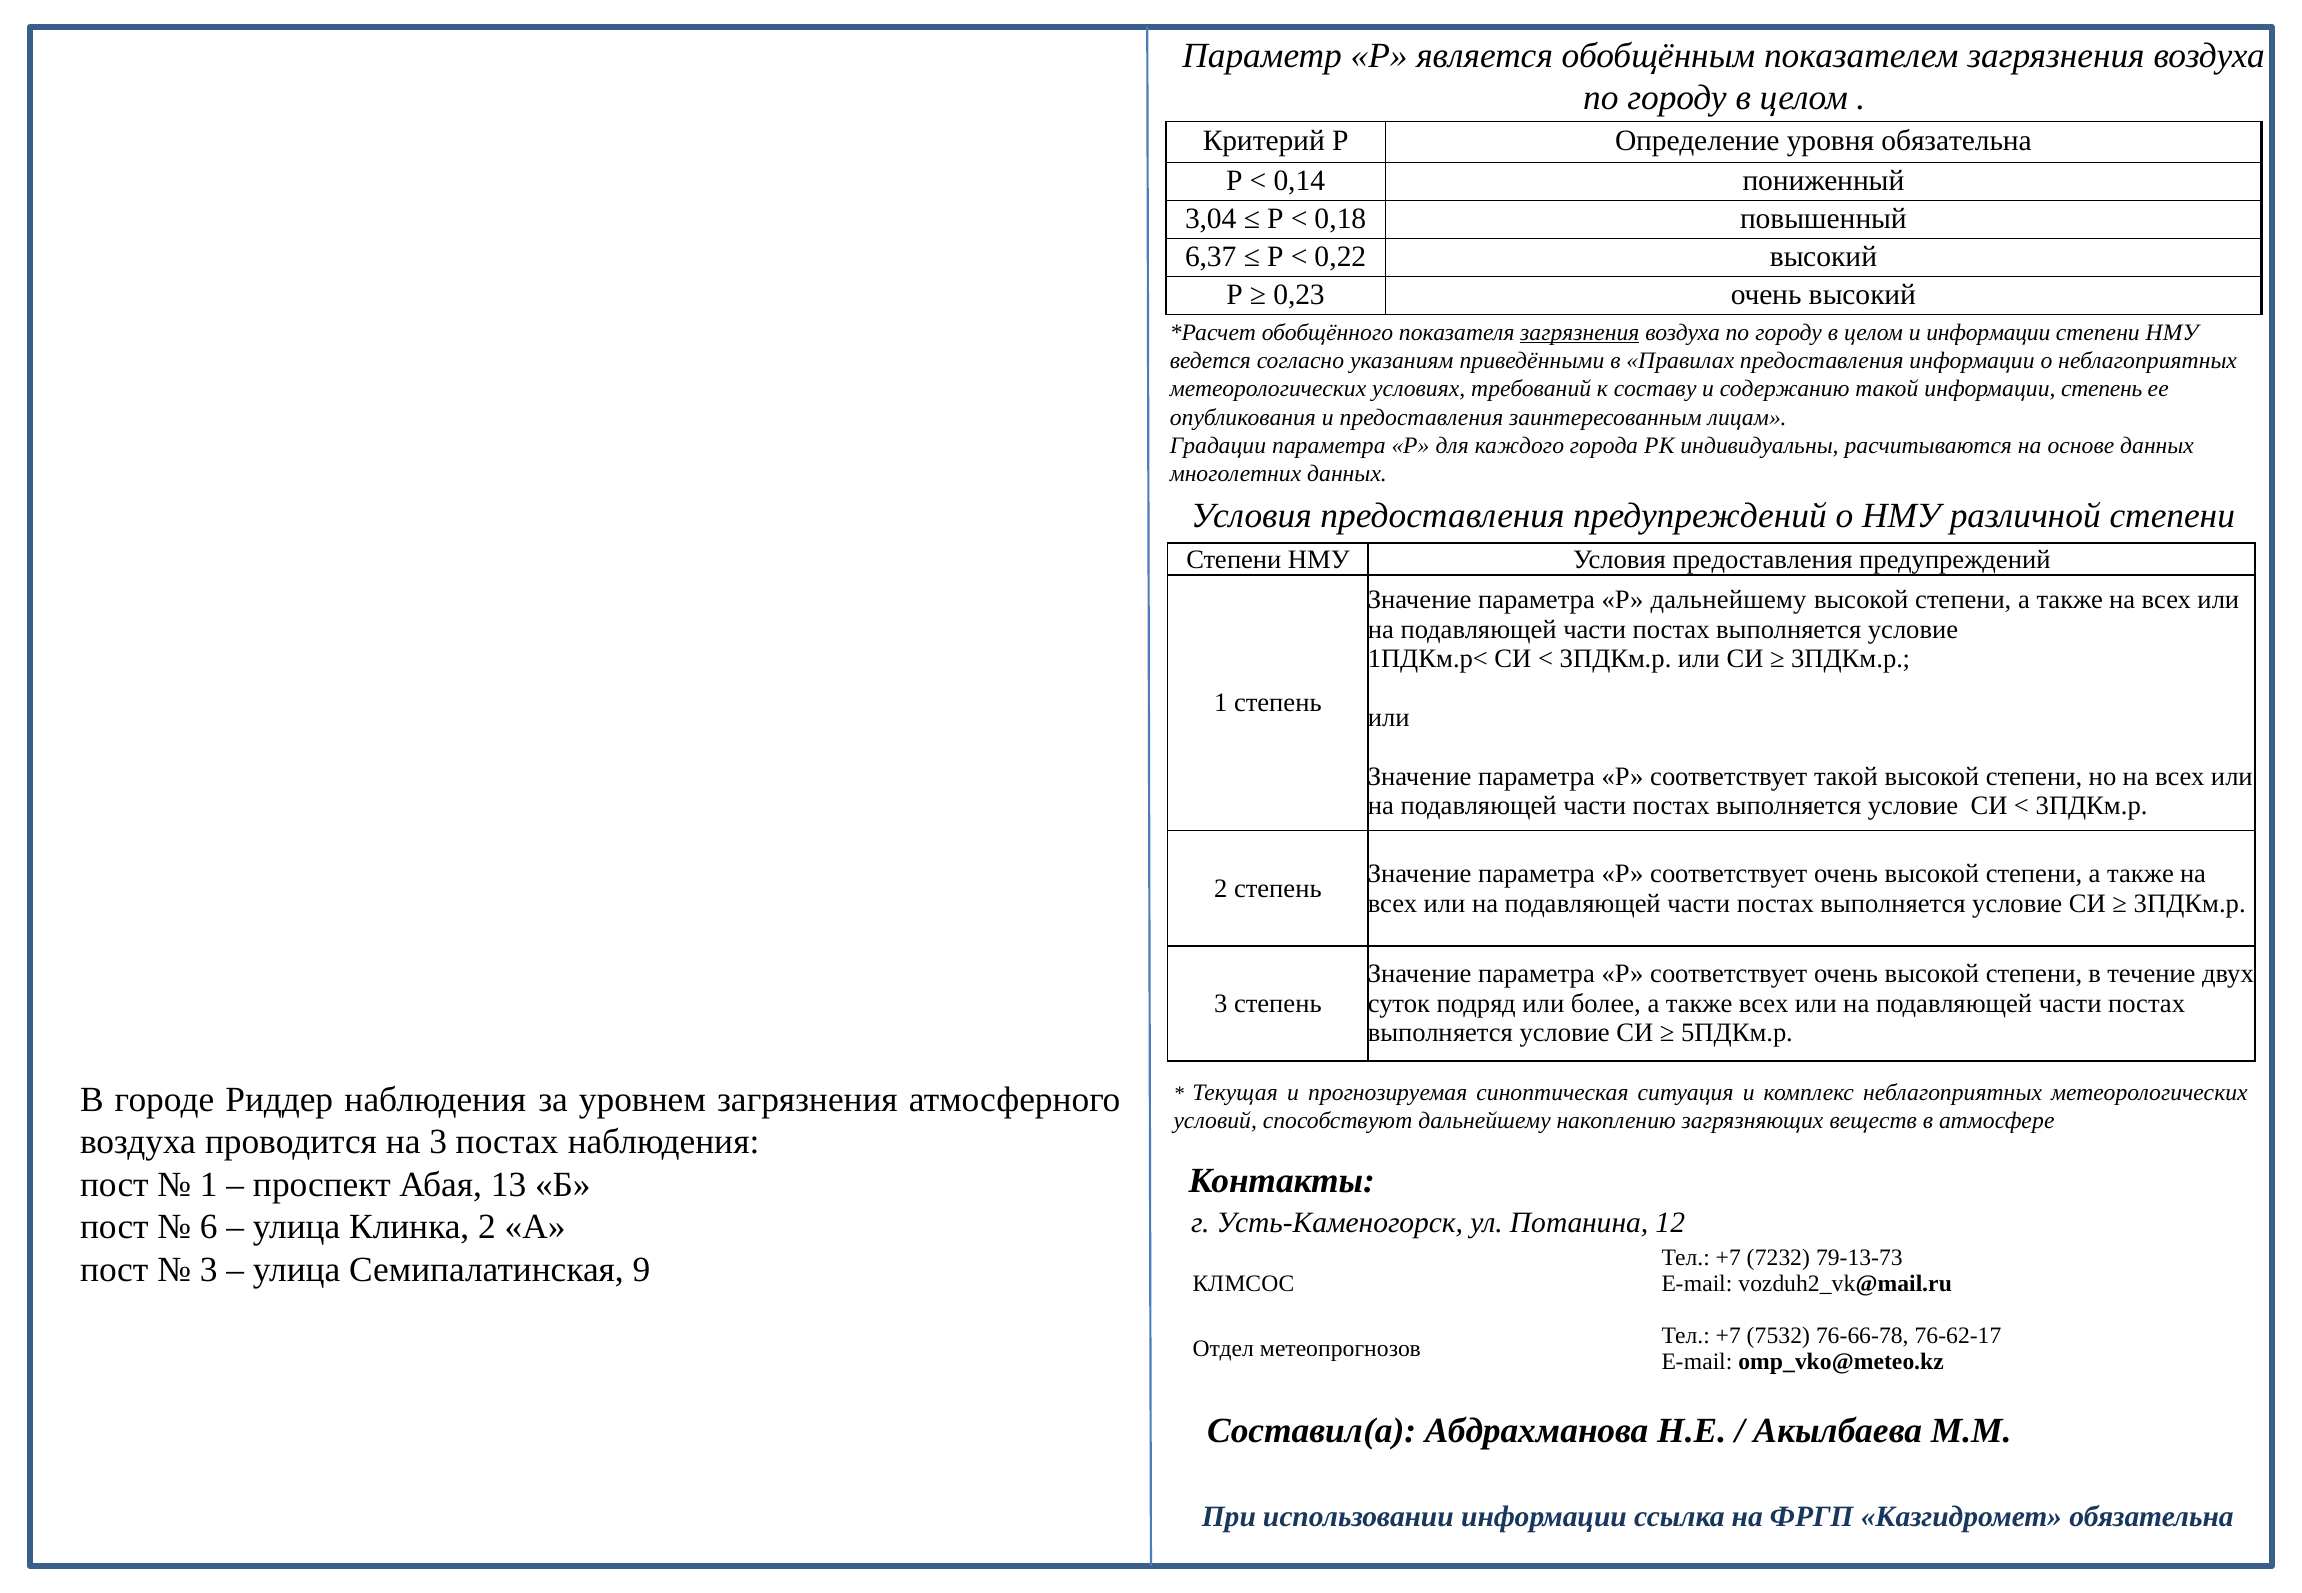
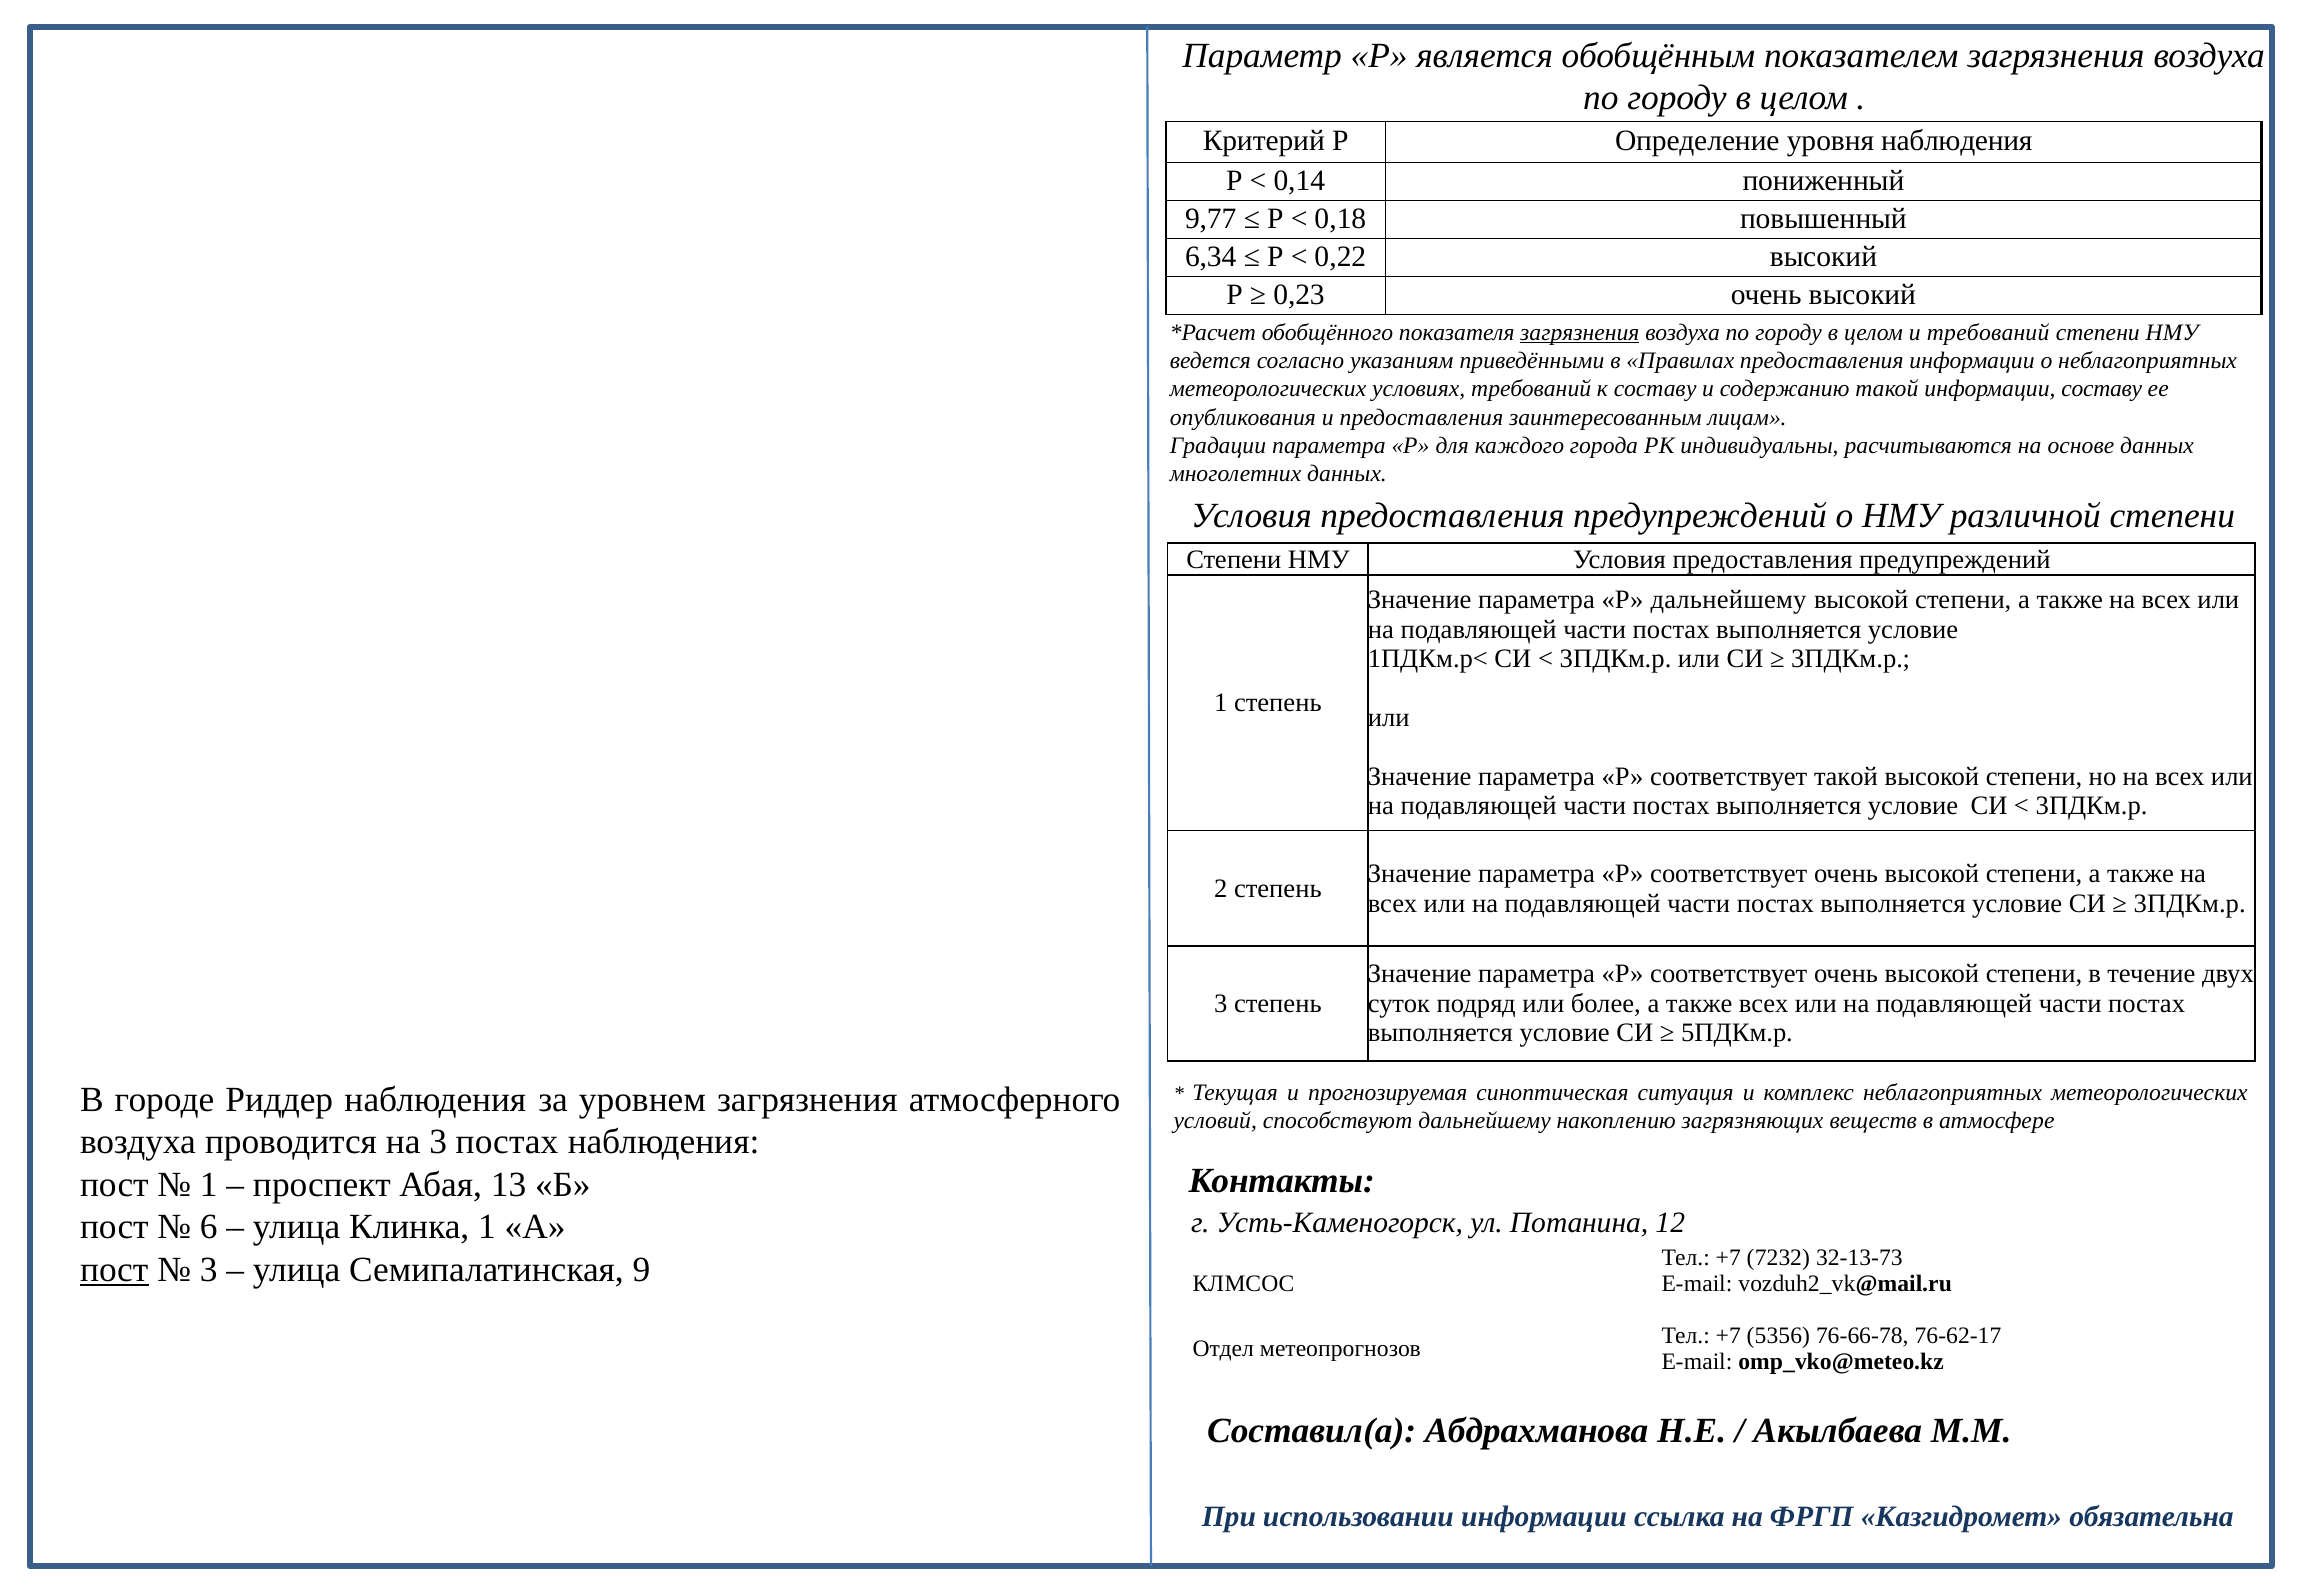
уровня обязательна: обязательна -> наблюдения (1957, 140)
3,04: 3,04 -> 9,77 (1211, 219)
6,37: 6,37 -> 6,34 (1211, 257)
и информации: информации -> требований (1988, 333)
информации степень: степень -> составу (2102, 389)
Клинка 2: 2 -> 1 (487, 1228)
79-13-73: 79-13-73 -> 32-13-73 (1859, 1258)
пост underline: none -> present (114, 1270)
7532: 7532 -> 5356 (1778, 1336)
